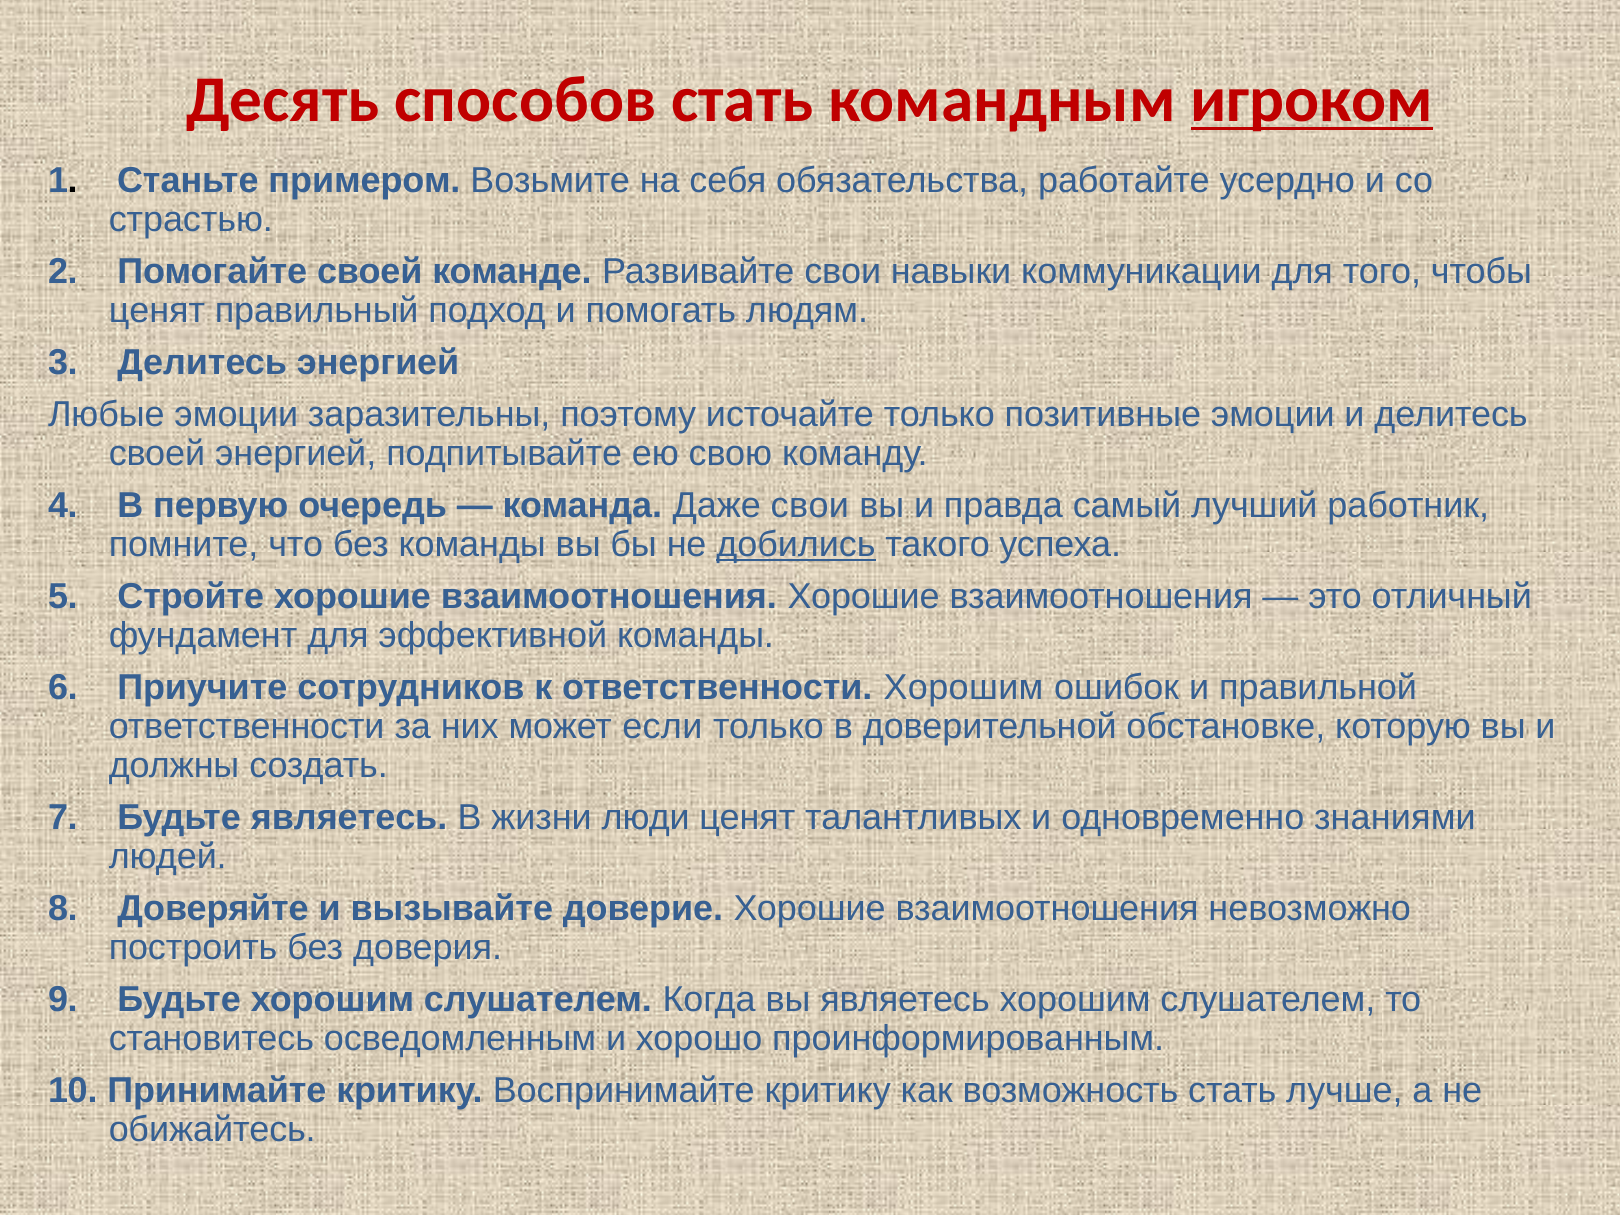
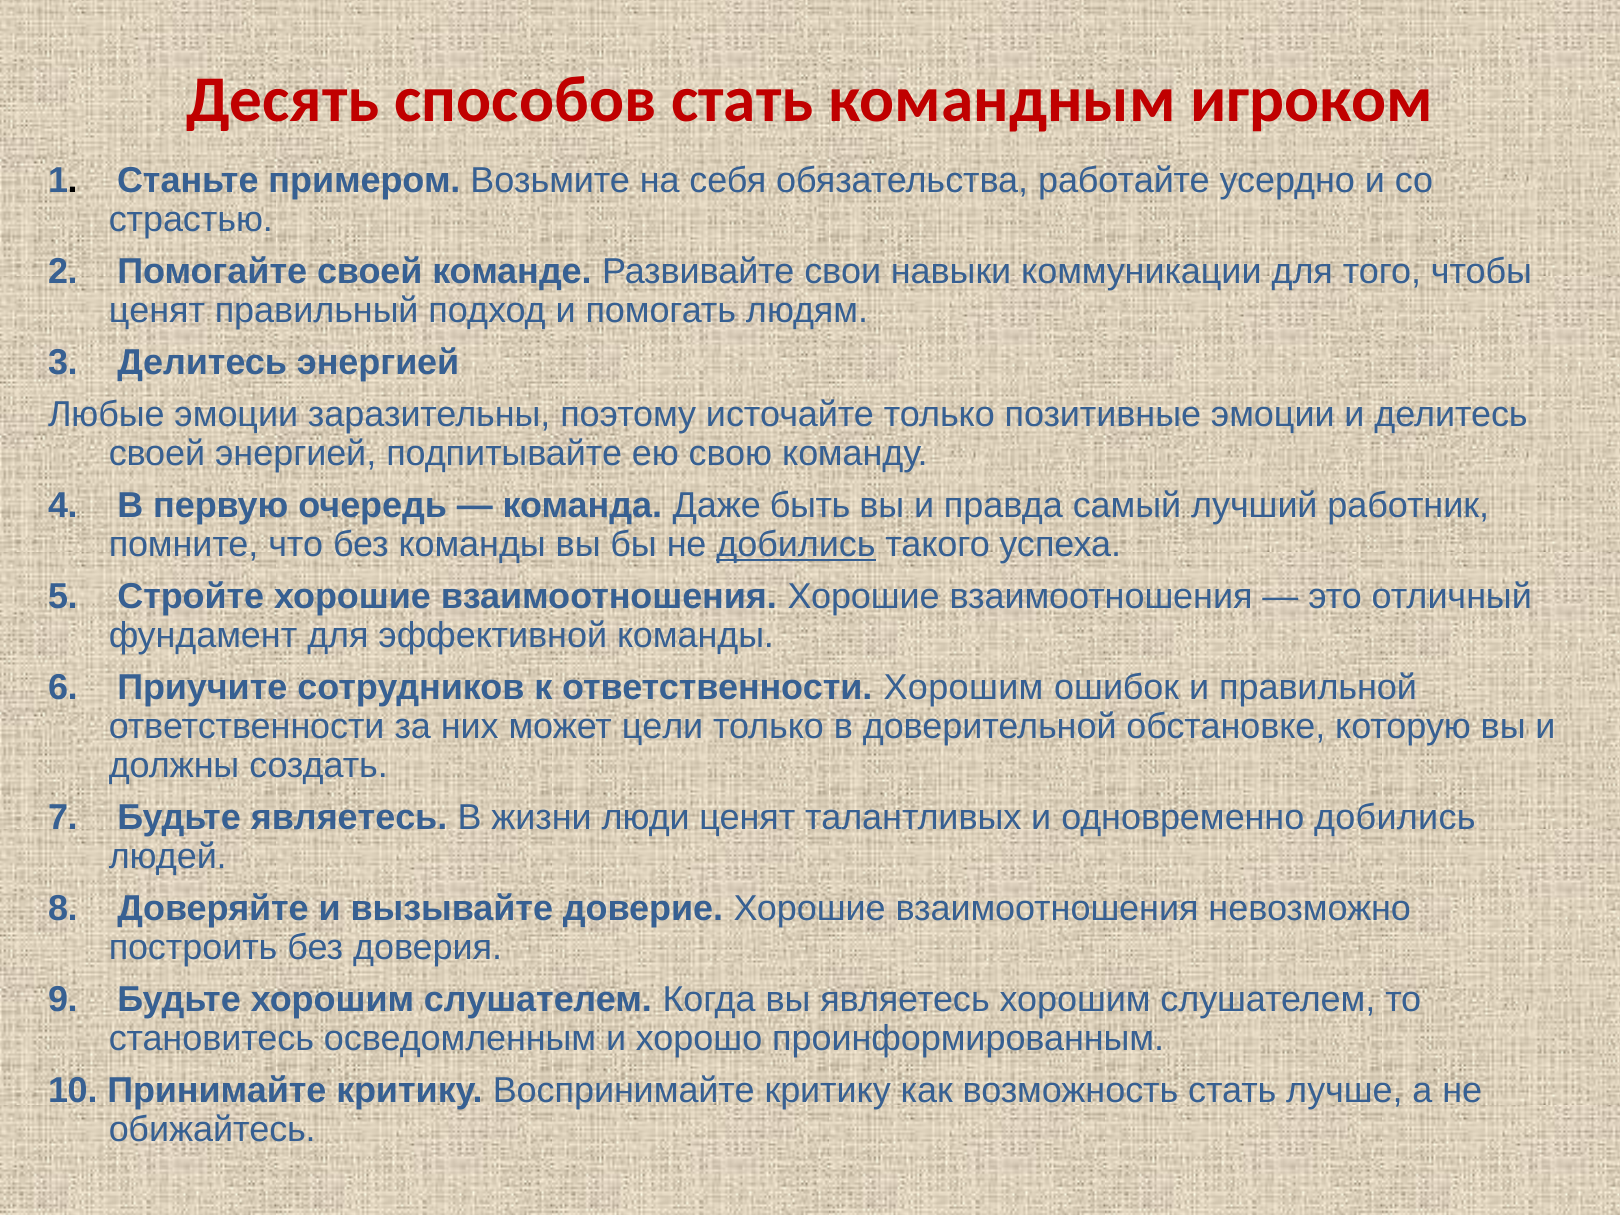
игроком underline: present -> none (1312, 100)
Даже свои: свои -> быть (810, 506)
если: если -> цели (663, 727)
одновременно знаниями: знаниями -> добились (1395, 818)
